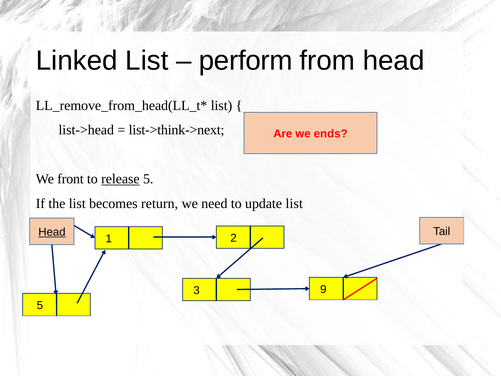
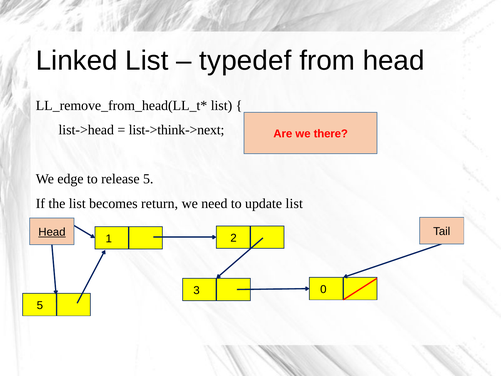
perform: perform -> typedef (245, 61)
ends: ends -> there (331, 134)
front: front -> edge (70, 179)
release underline: present -> none (120, 179)
9: 9 -> 0 (323, 289)
